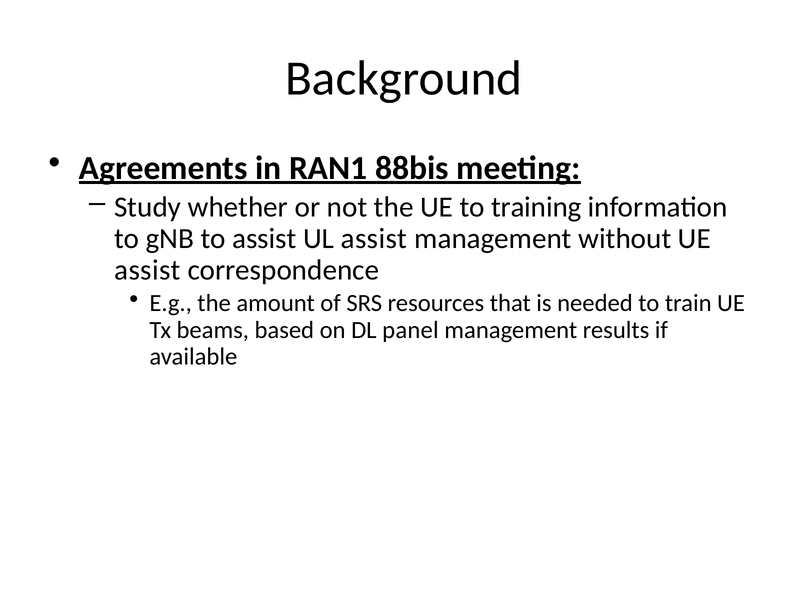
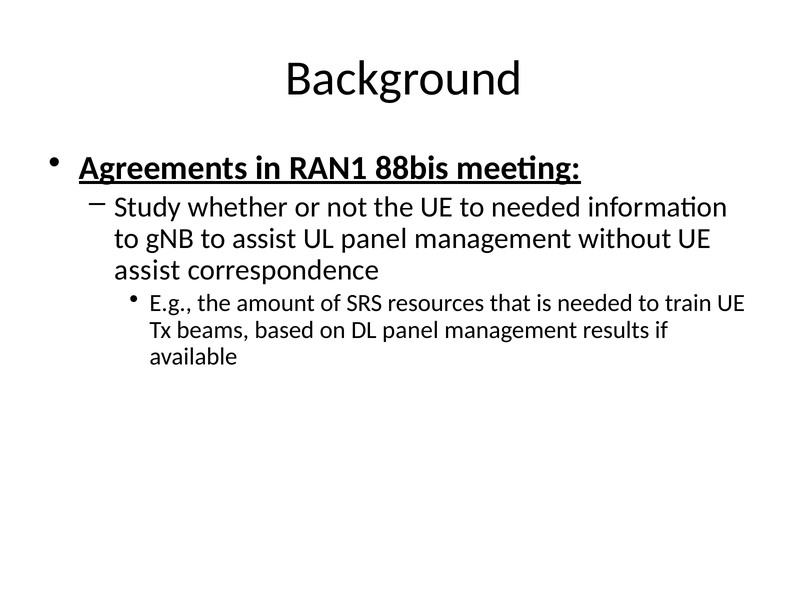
to training: training -> needed (536, 207)
UL assist: assist -> panel (374, 238)
